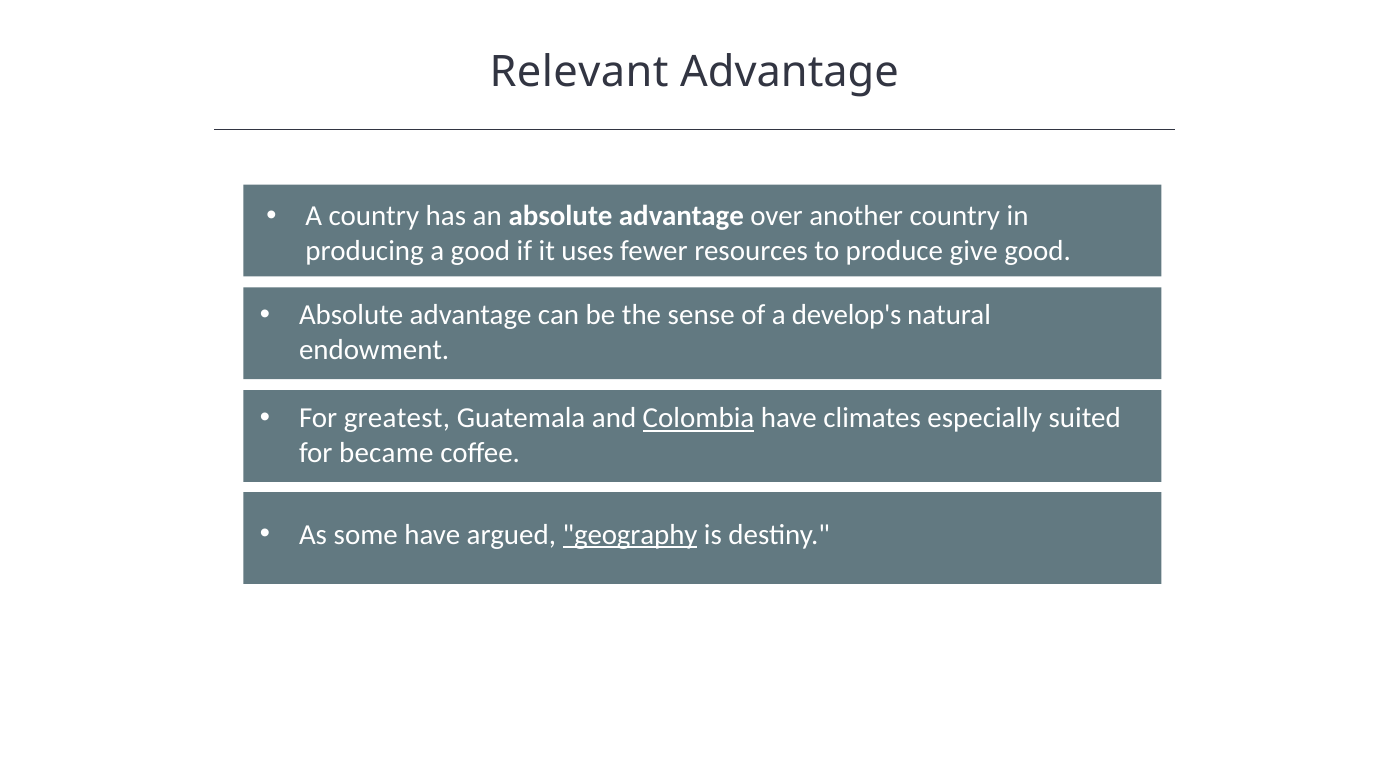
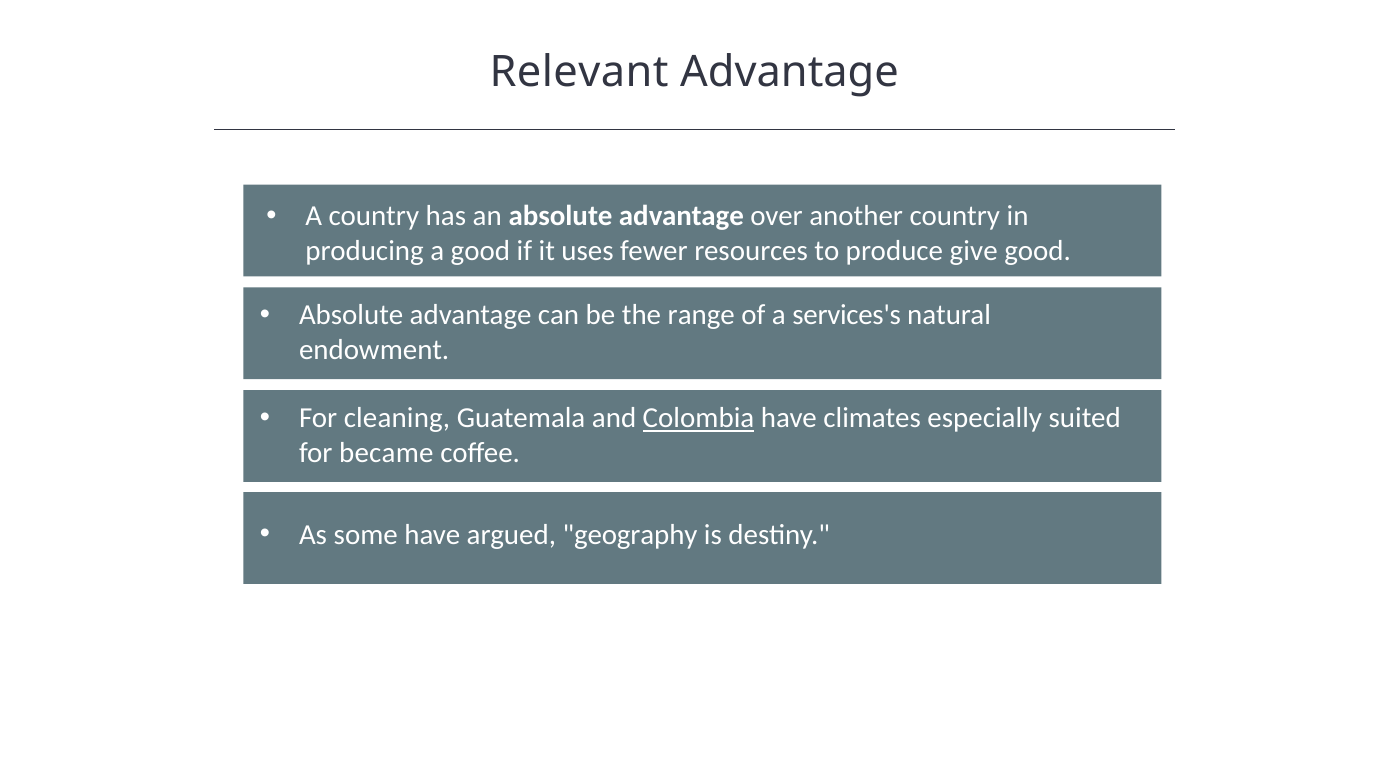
sense: sense -> range (701, 316)
develop's: develop's -> services's (847, 316)
greatest: greatest -> cleaning (397, 418)
geography underline: present -> none (630, 535)
